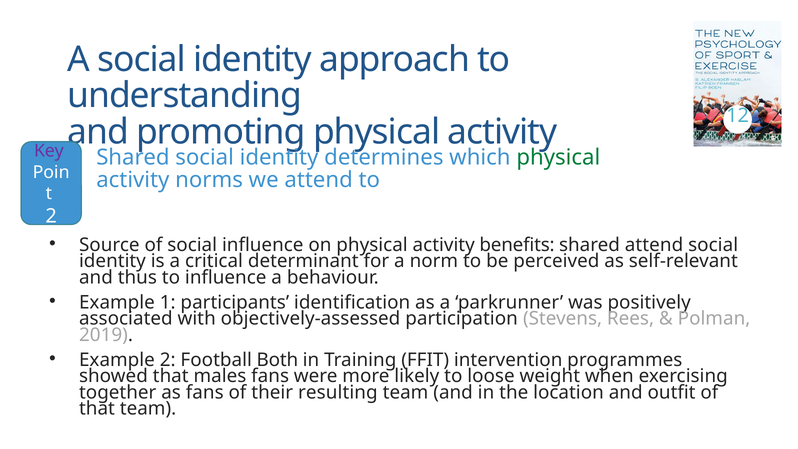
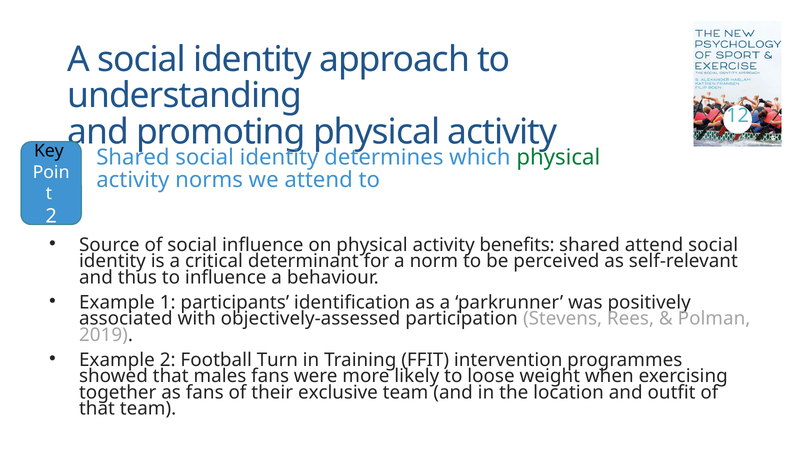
Key colour: purple -> black (49, 151)
Both: Both -> Turn (277, 360)
resulting: resulting -> exclusive (338, 392)
